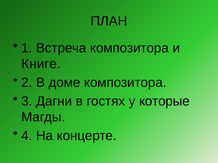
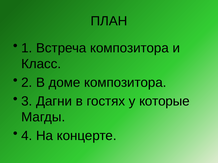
Книге: Книге -> Класс (41, 64)
